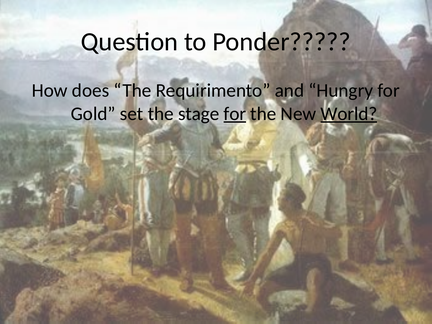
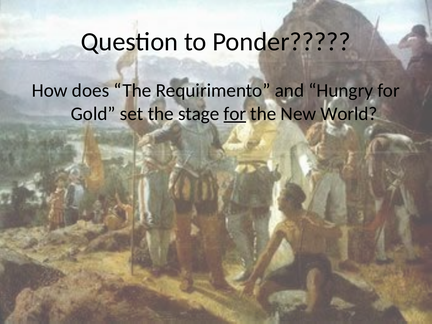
World underline: present -> none (349, 114)
